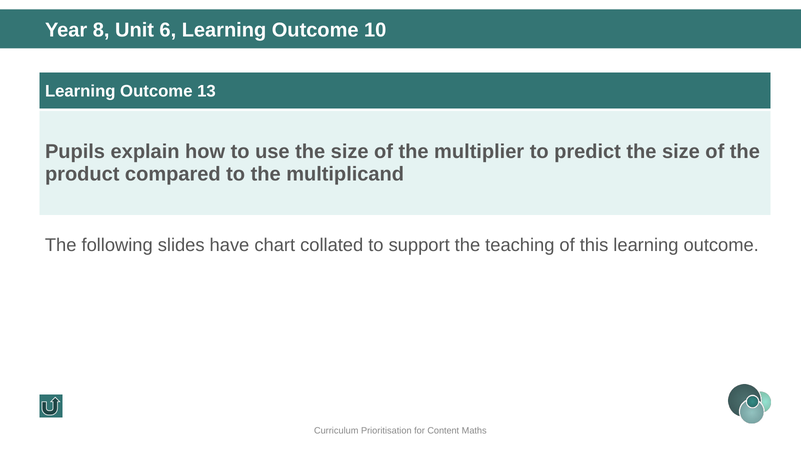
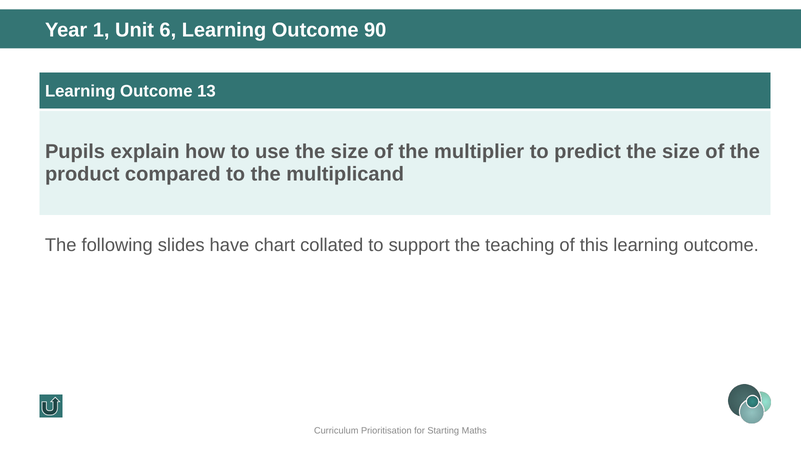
8: 8 -> 1 (101, 30)
10: 10 -> 90 (375, 30)
Content: Content -> Starting (443, 430)
